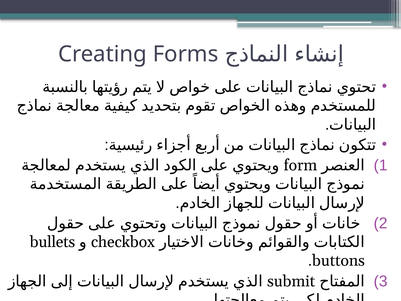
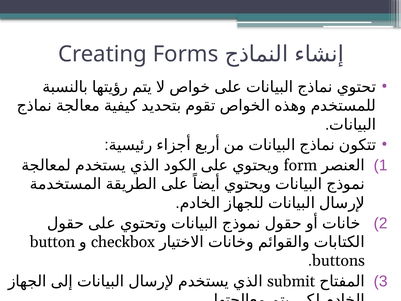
bullets: bullets -> button (53, 242)
